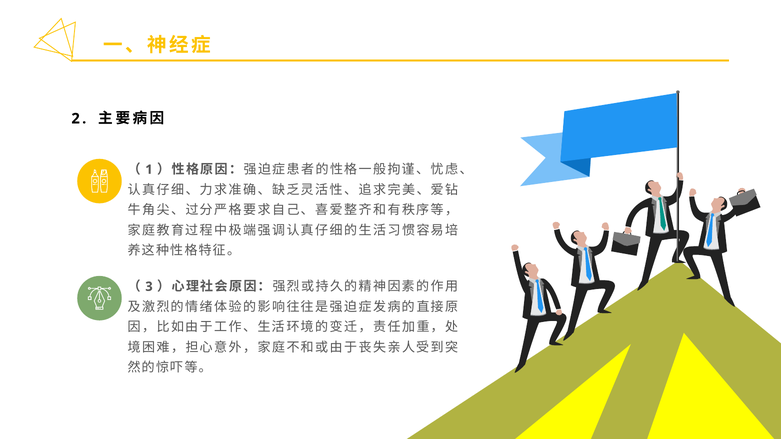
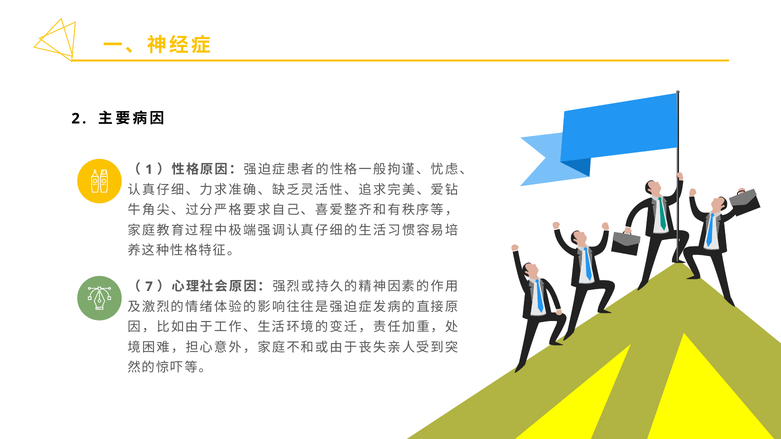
3: 3 -> 7 (149, 287)
